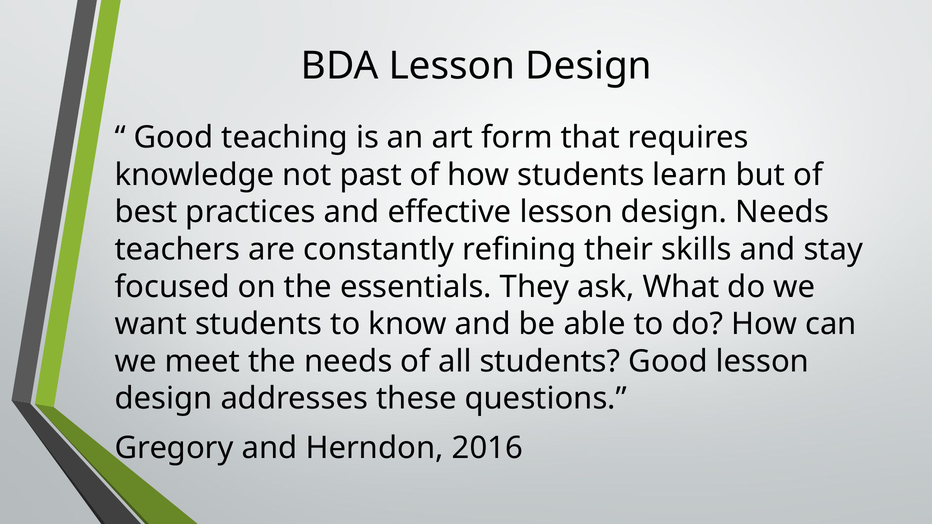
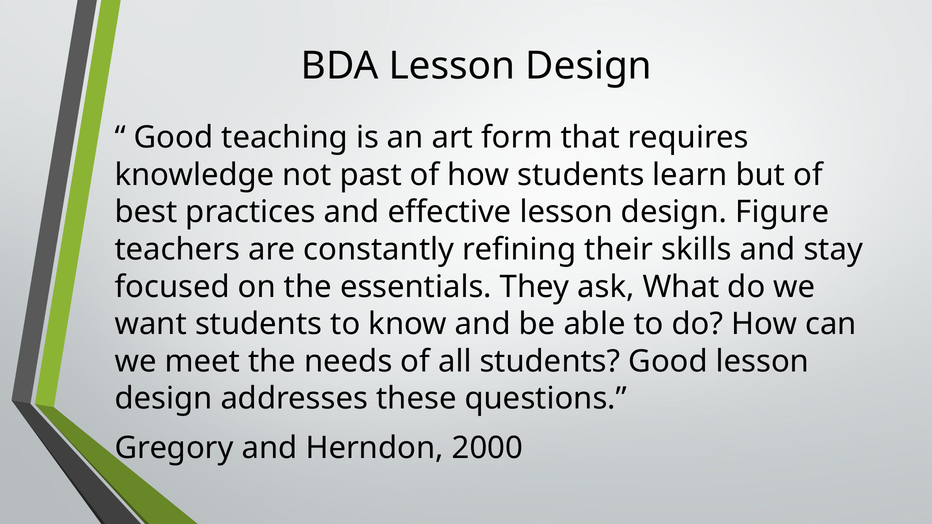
design Needs: Needs -> Figure (782, 212)
2016: 2016 -> 2000 (487, 448)
